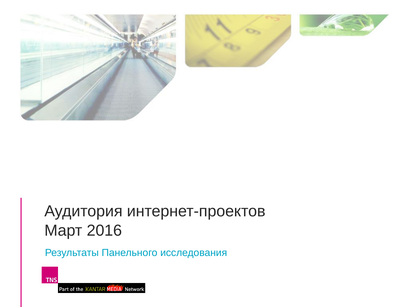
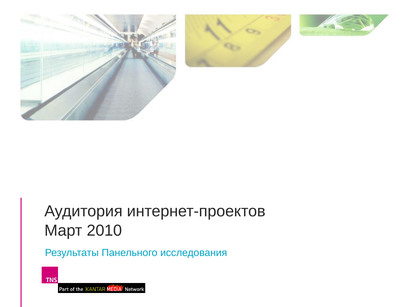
2016: 2016 -> 2010 (104, 230)
